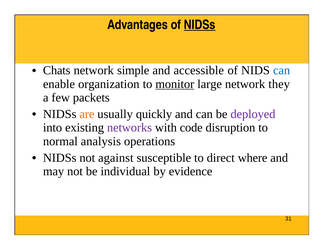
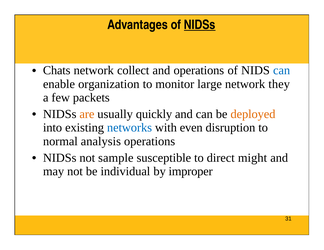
simple: simple -> collect (133, 71)
and accessible: accessible -> operations (199, 71)
monitor underline: present -> none (175, 84)
deployed colour: purple -> orange (253, 114)
networks colour: purple -> blue (130, 128)
code: code -> even (191, 128)
against: against -> sample (116, 158)
where: where -> might (253, 158)
evidence: evidence -> improper (191, 172)
